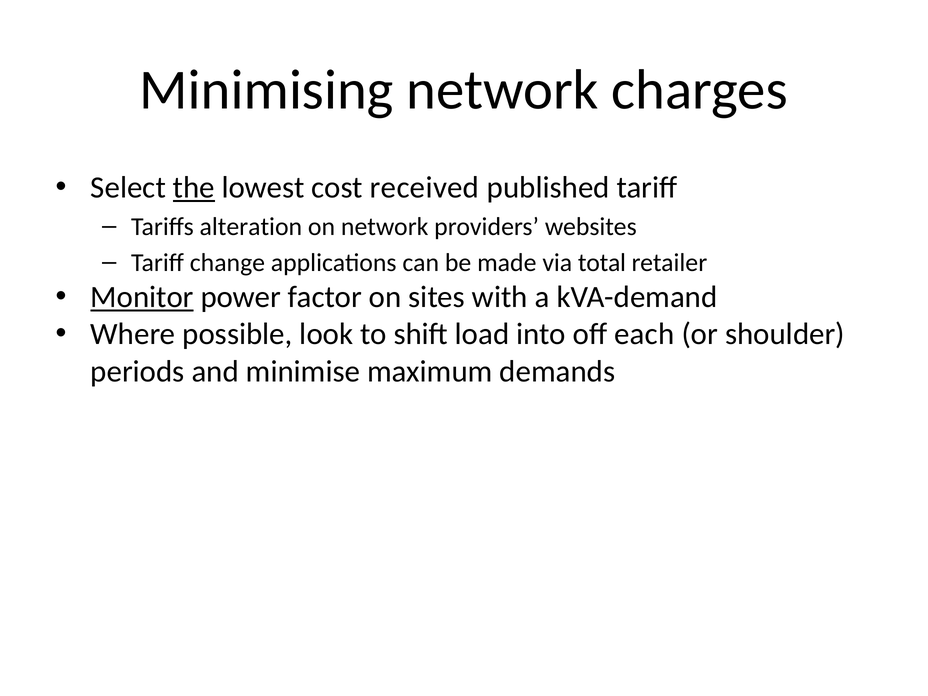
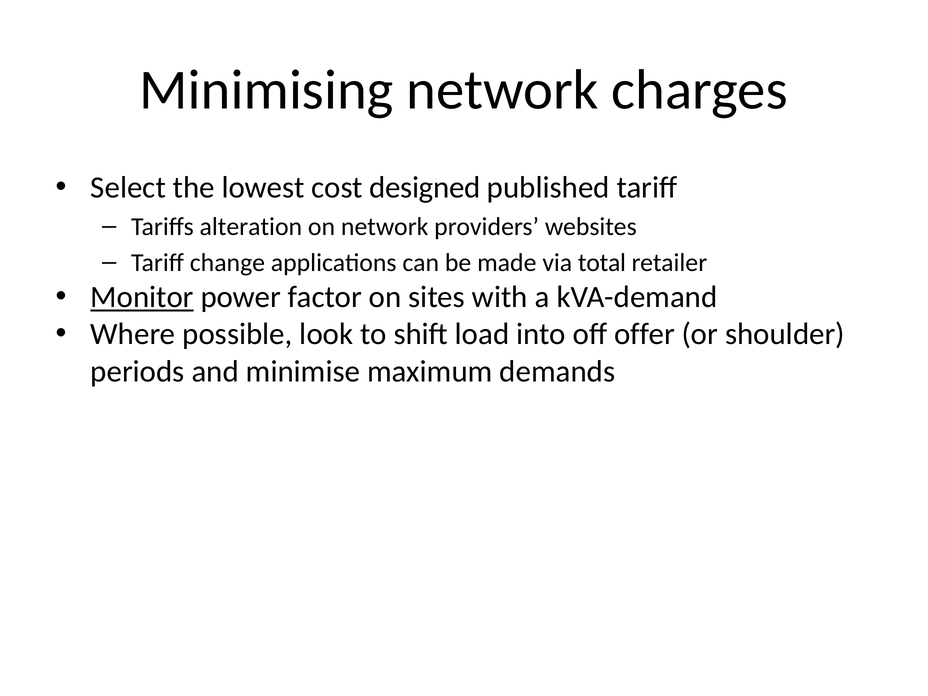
the underline: present -> none (194, 188)
received: received -> designed (425, 188)
each: each -> offer (644, 334)
